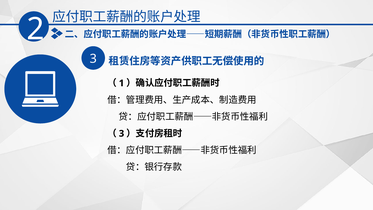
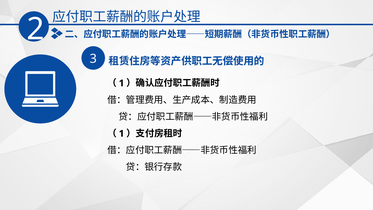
3: 3 -> 1 (122, 133)
